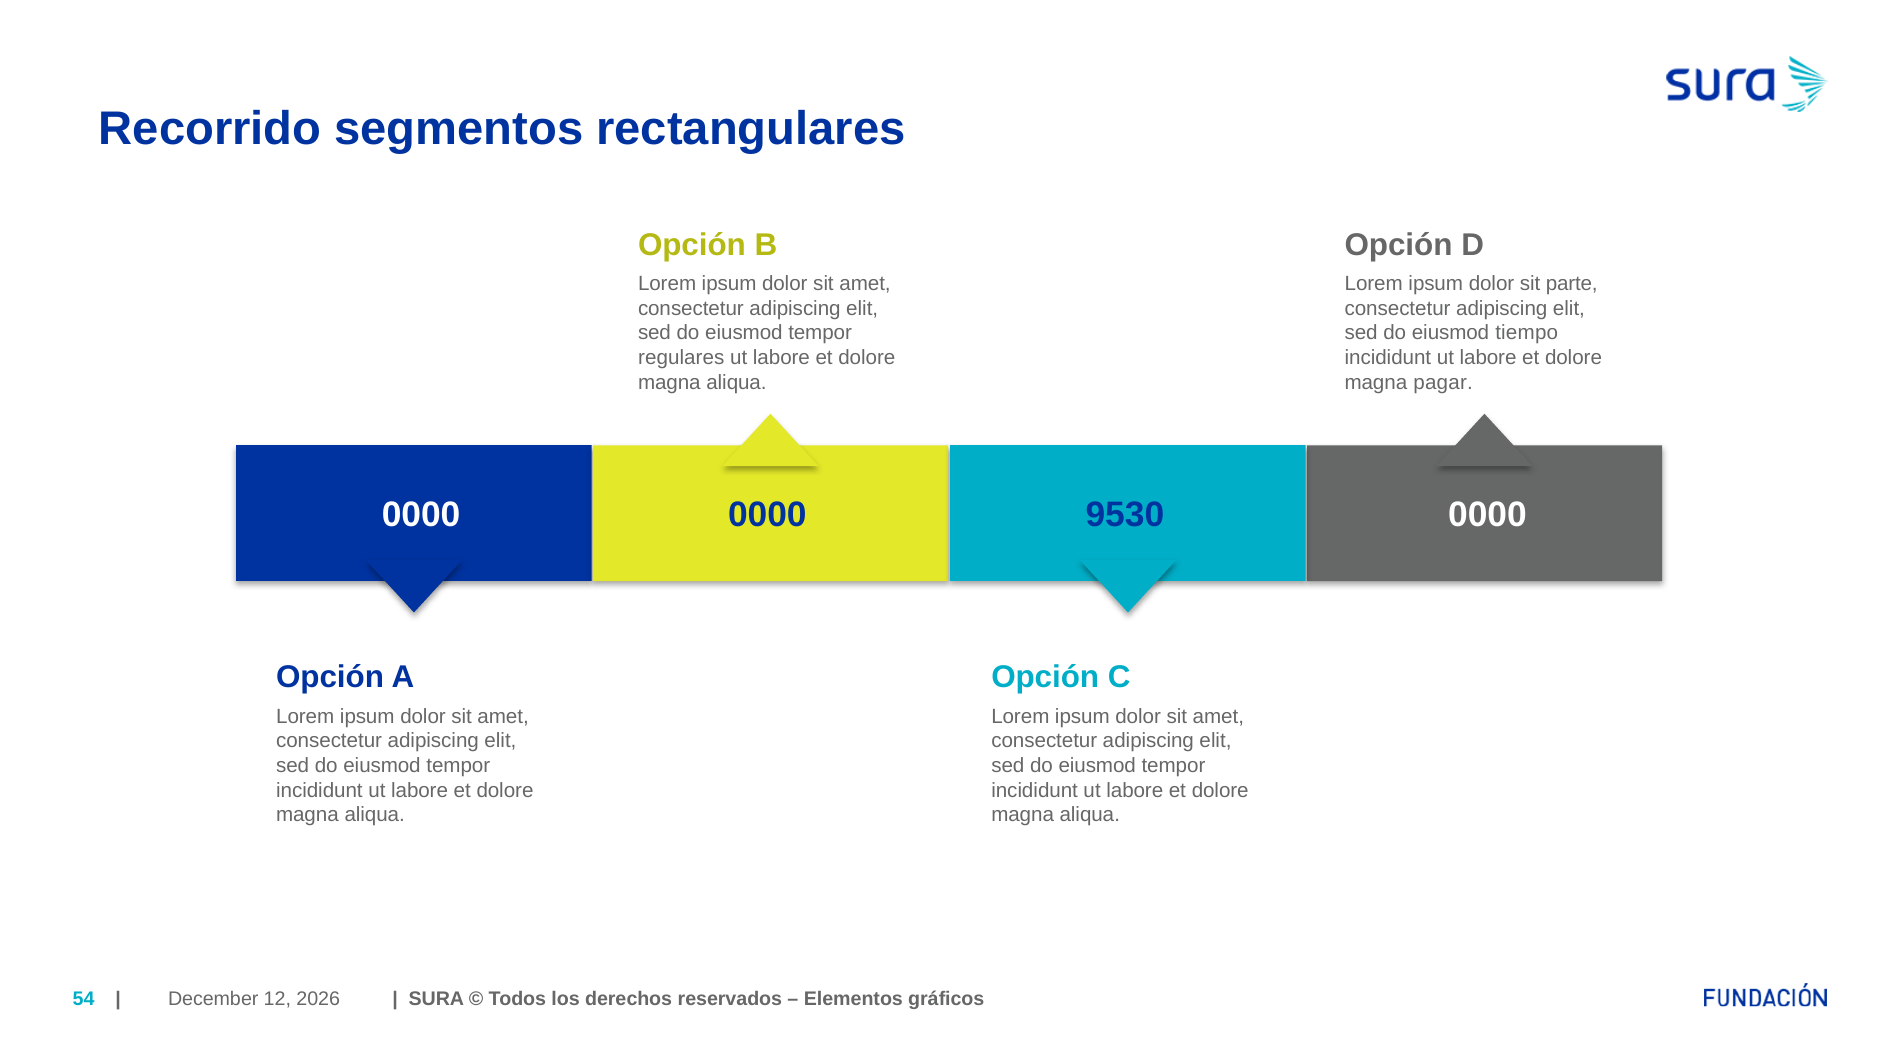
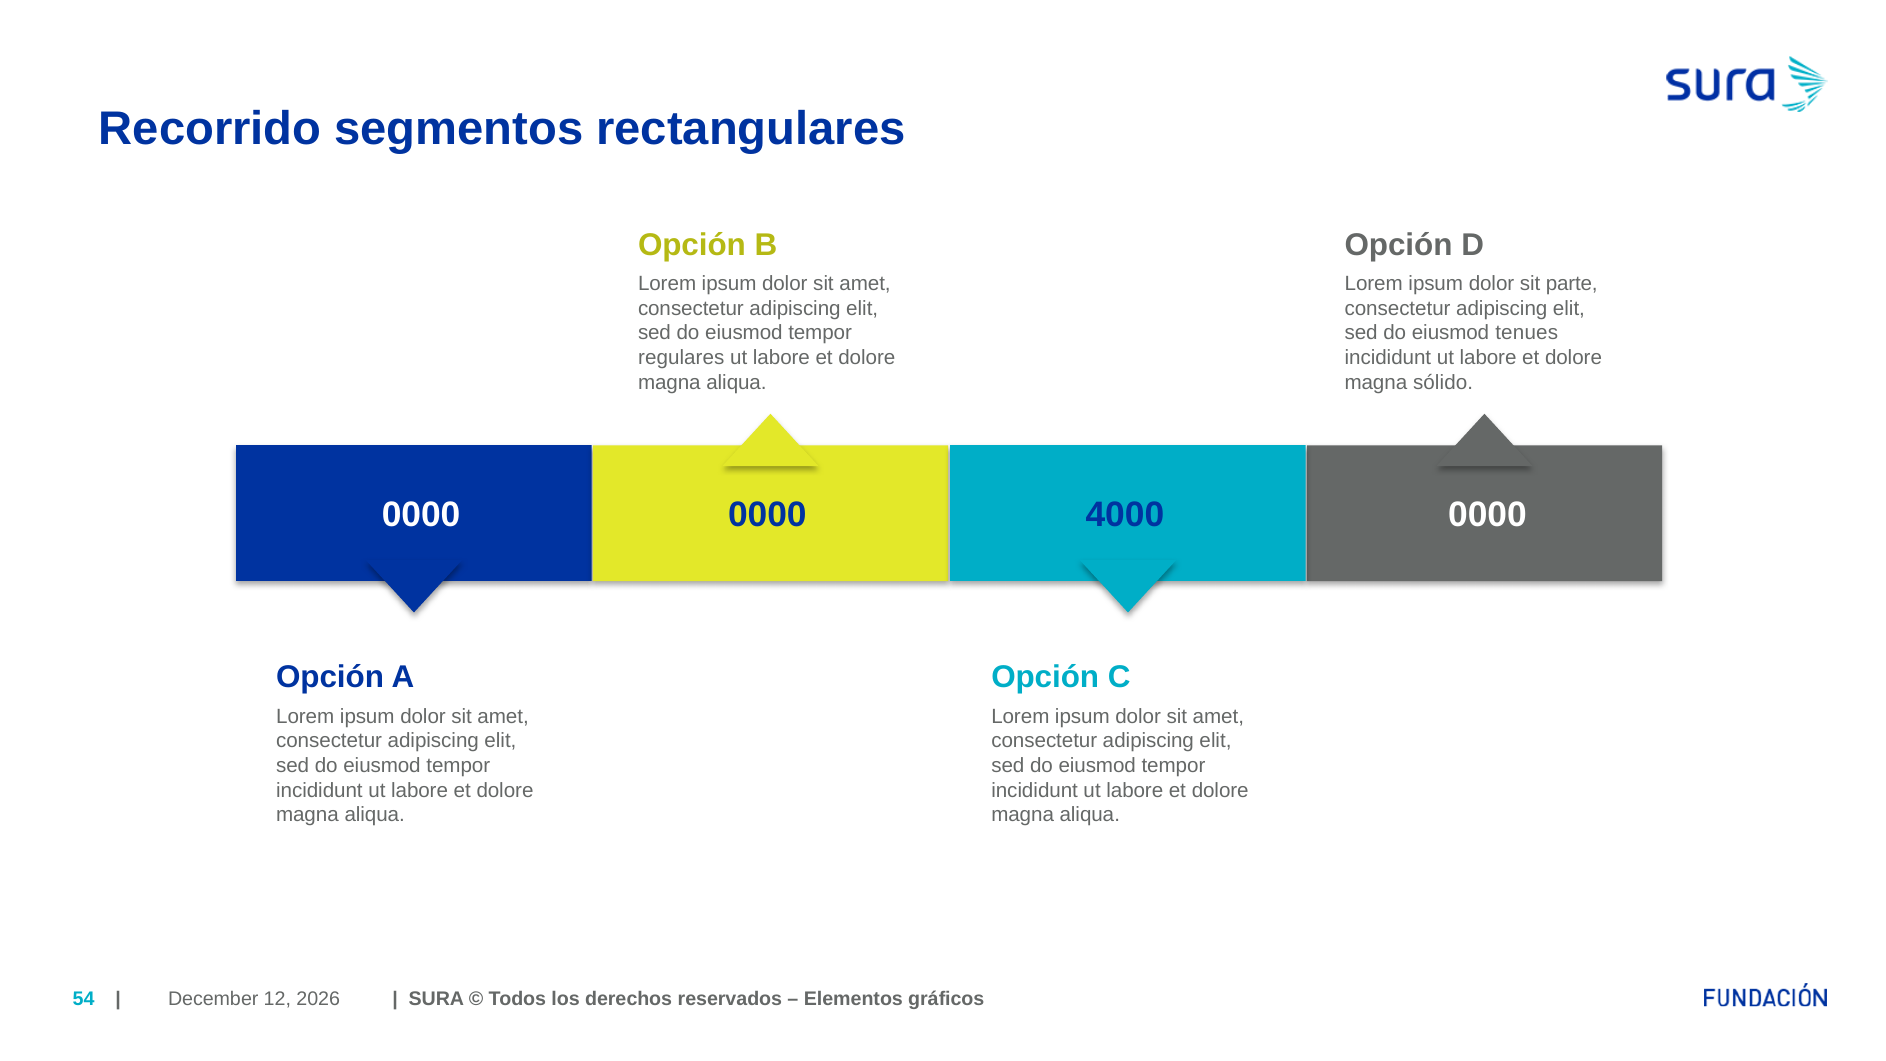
tiempo: tiempo -> tenues (1527, 333)
pagar: pagar -> sólido (1443, 383)
9530: 9530 -> 4000 (1125, 515)
